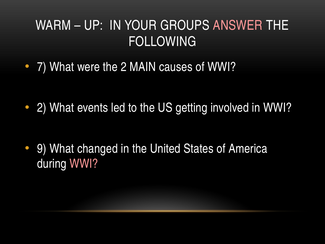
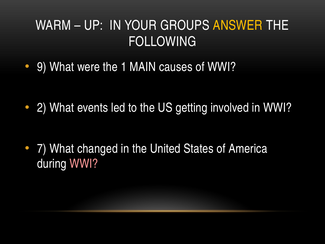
ANSWER colour: pink -> yellow (238, 25)
7: 7 -> 9 (42, 67)
the 2: 2 -> 1 (124, 67)
9: 9 -> 7 (42, 148)
